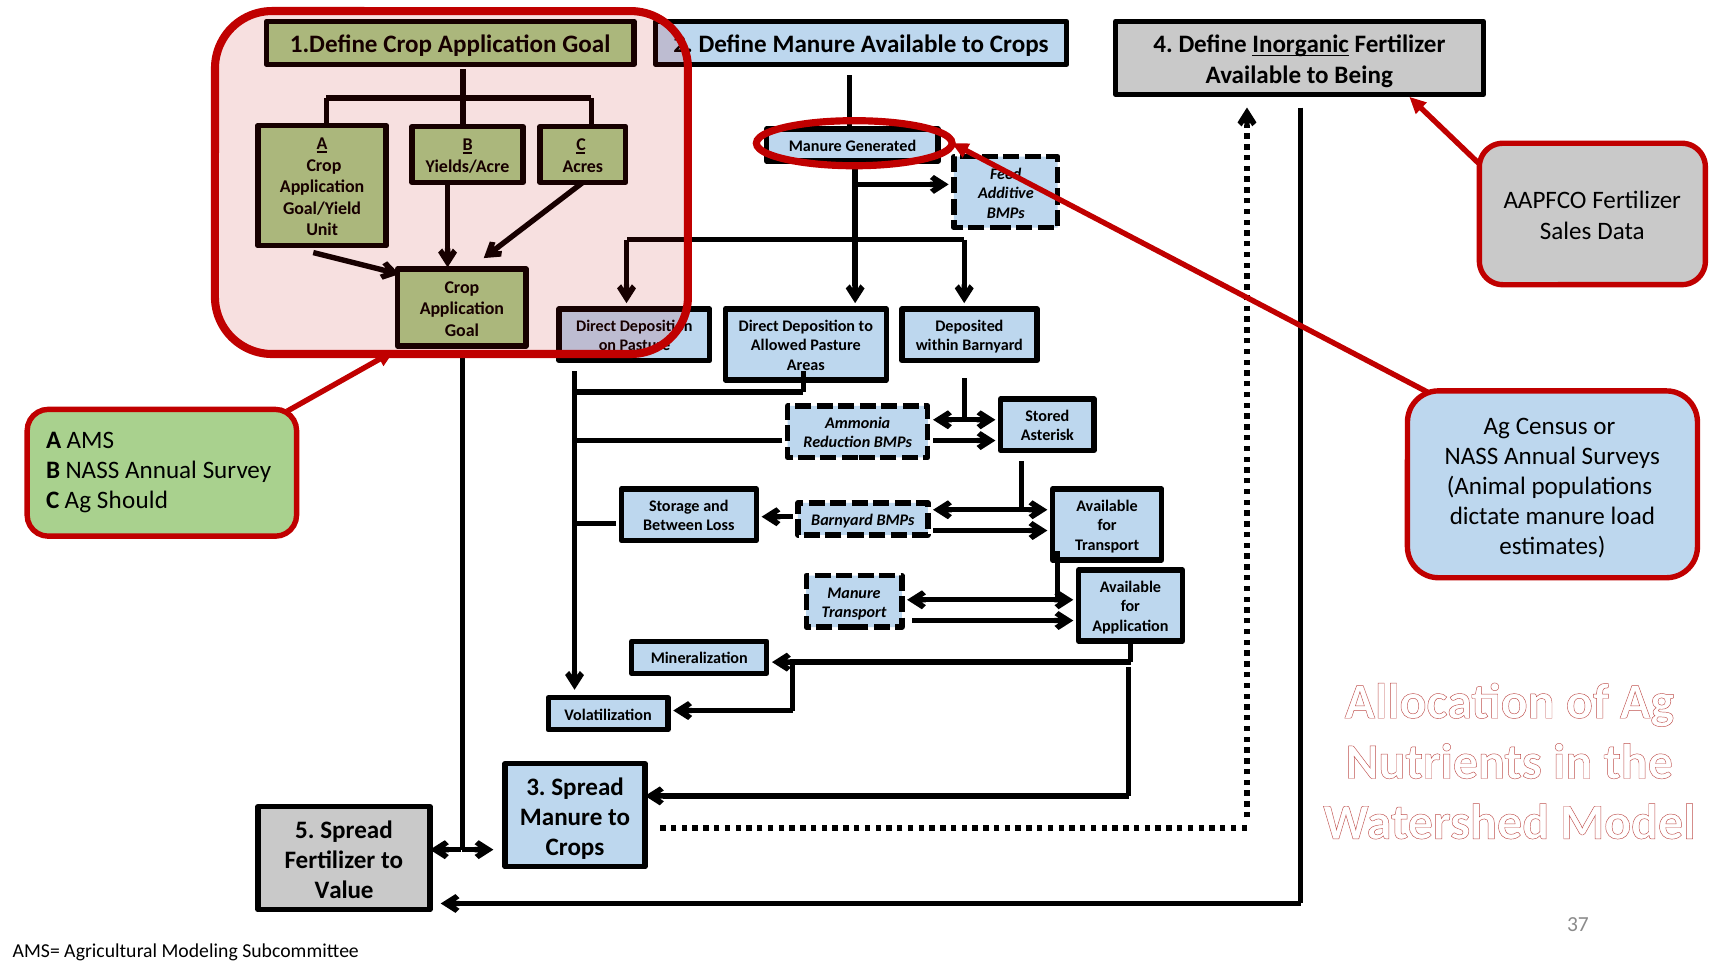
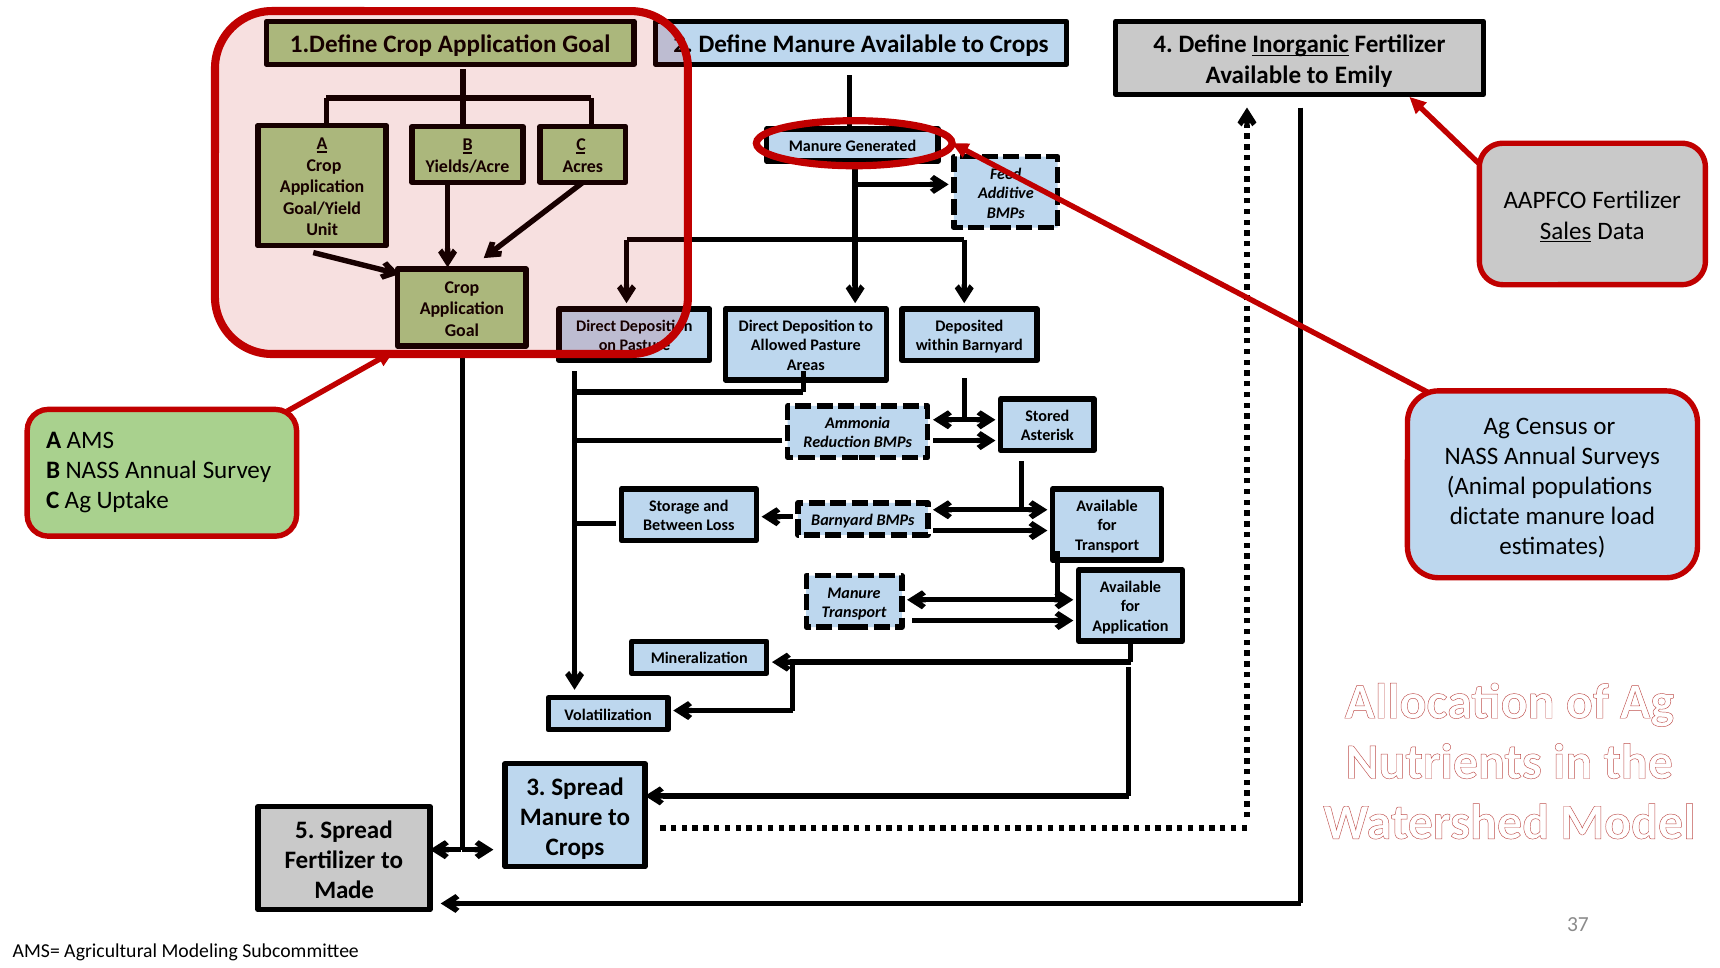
Being: Being -> Emily (1364, 75)
Sales underline: none -> present (1566, 231)
Should: Should -> Uptake (133, 500)
Value: Value -> Made (344, 890)
